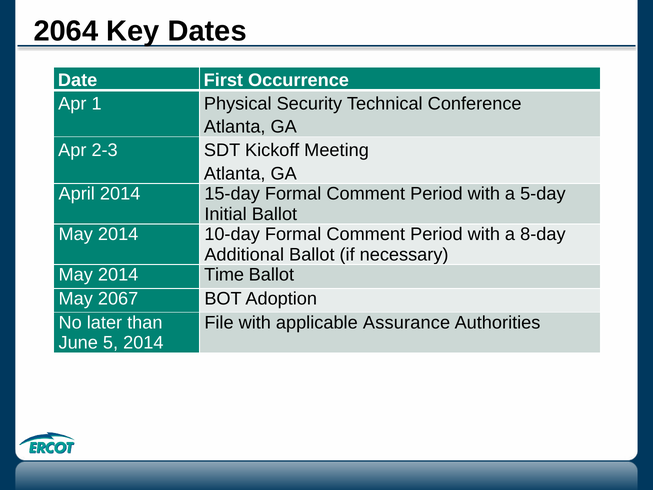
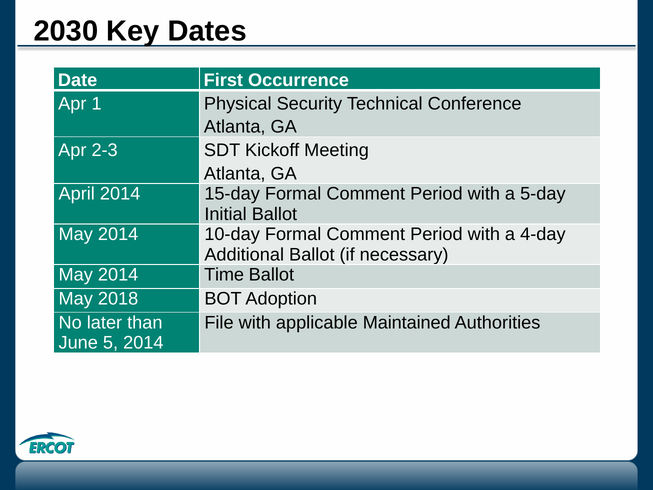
2064: 2064 -> 2030 (66, 31)
8-day: 8-day -> 4-day (543, 234)
2067: 2067 -> 2018 (118, 299)
Assurance: Assurance -> Maintained (407, 323)
